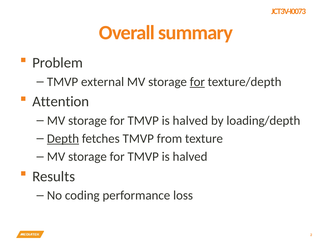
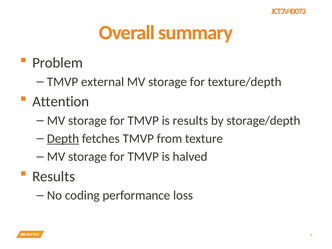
for underline: present -> none (197, 82)
halved: halved -> results (190, 121)
loading/depth: loading/depth -> storage/depth (263, 121)
